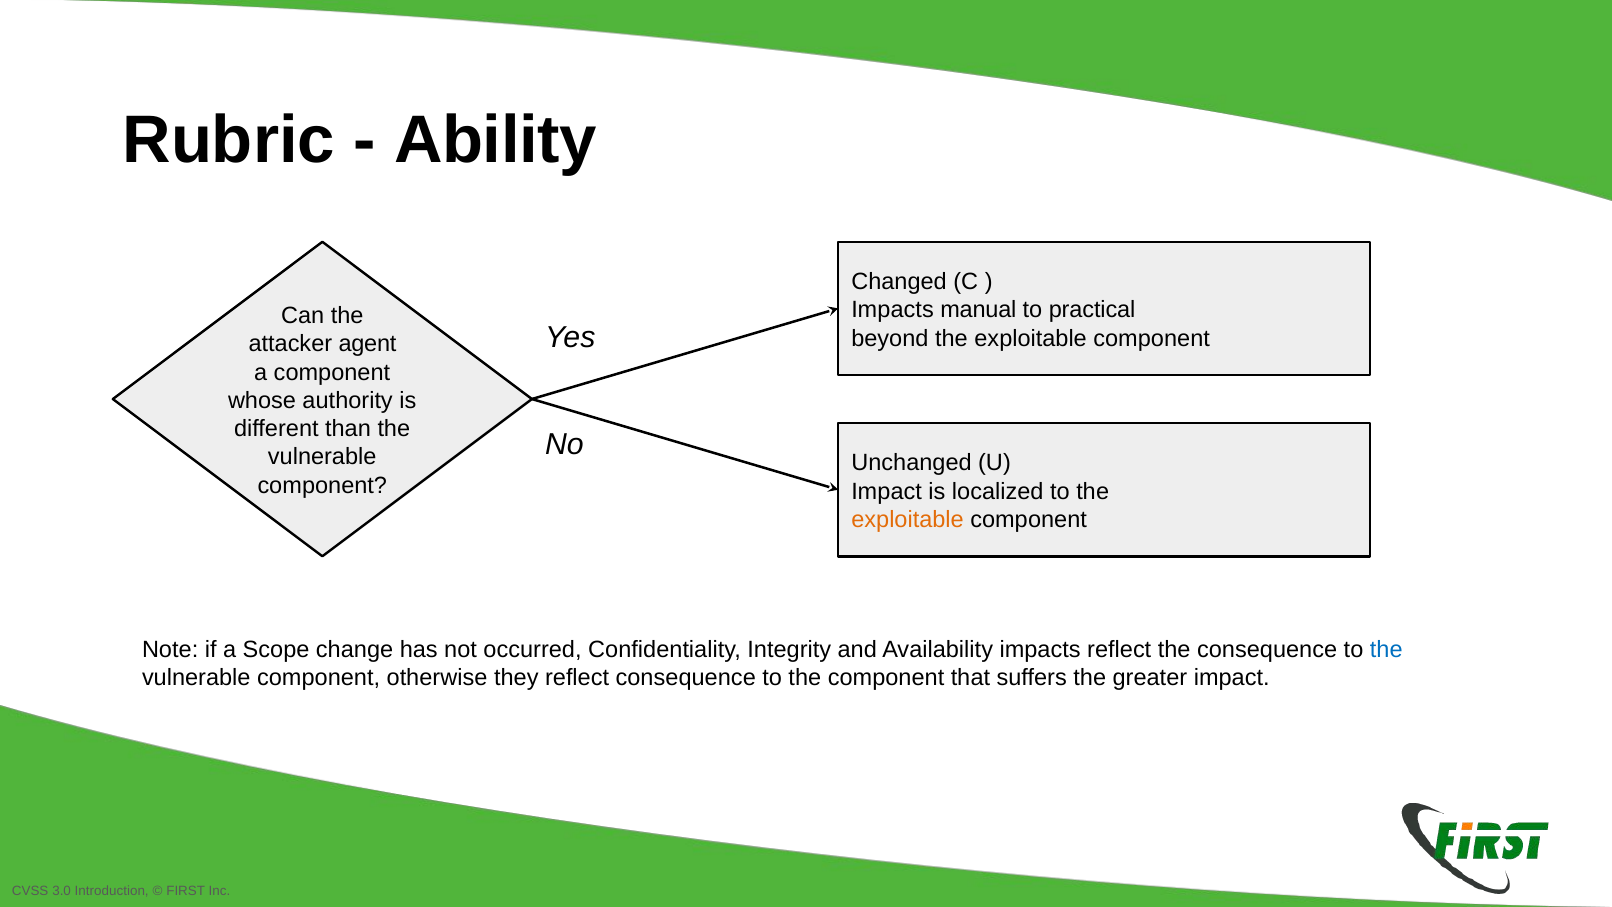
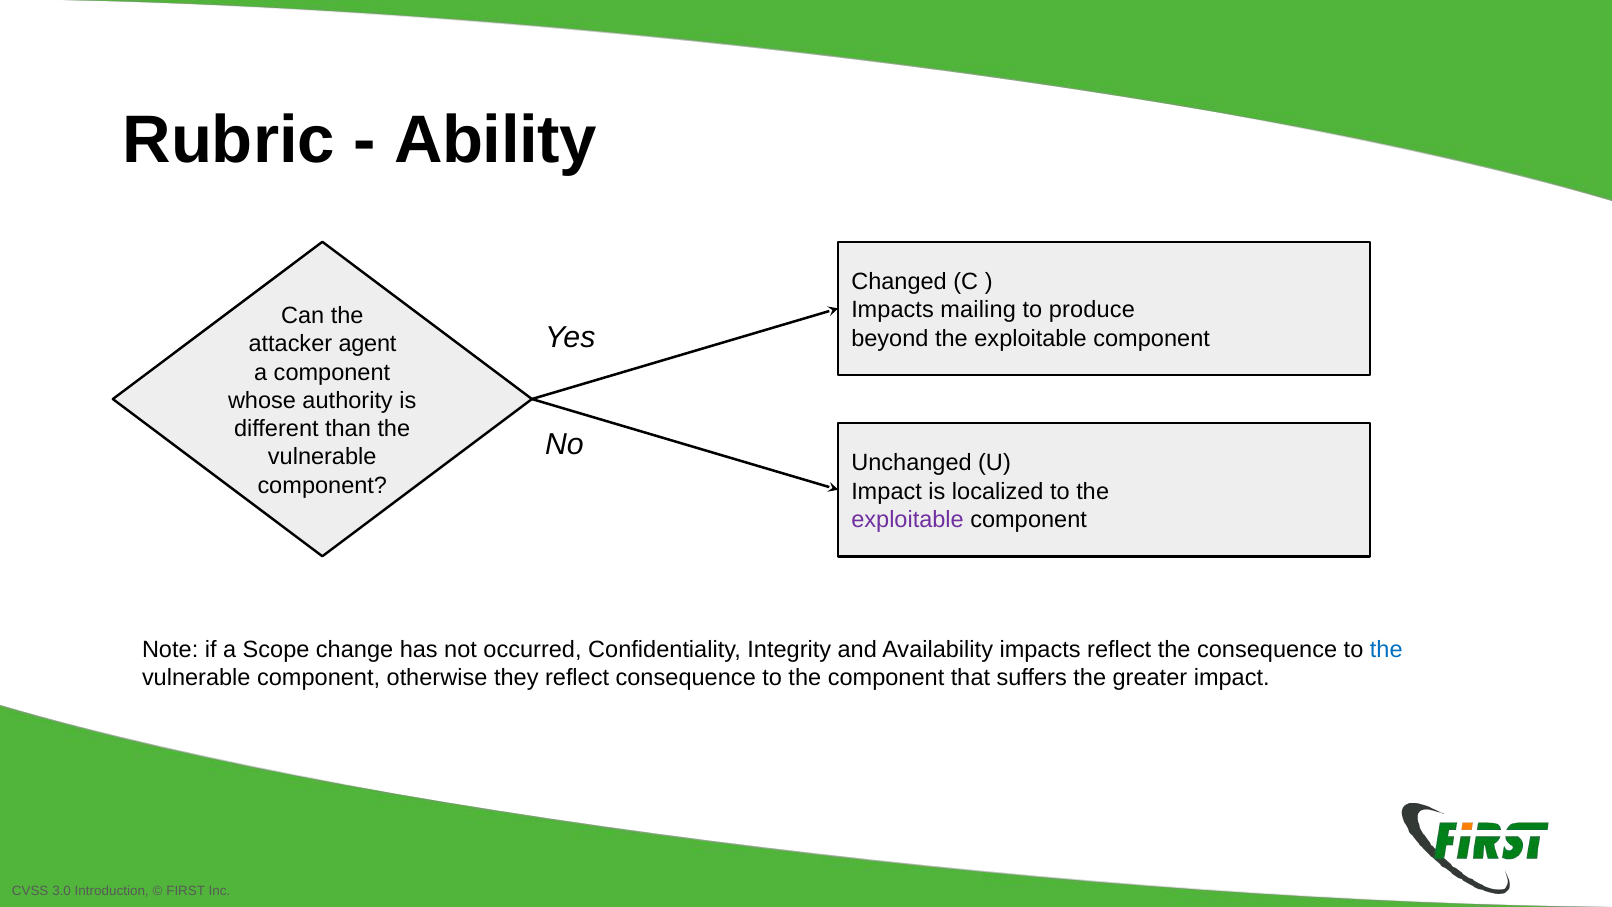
manual: manual -> mailing (978, 310)
practical: practical -> produce (1092, 310)
exploitable colour: orange -> purple (908, 520)
